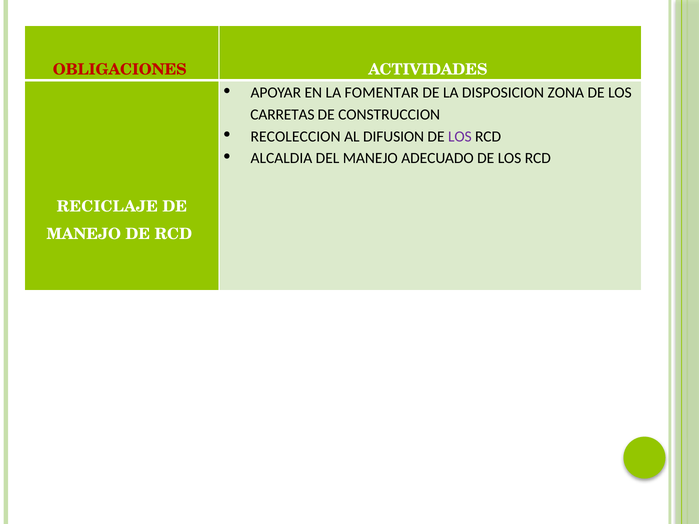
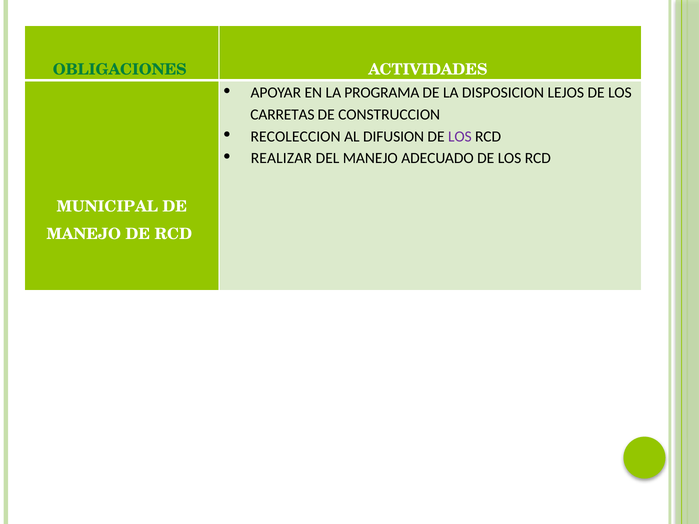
OBLIGACIONES colour: red -> green (120, 70)
FOMENTAR: FOMENTAR -> PROGRAMA (382, 93)
ZONA: ZONA -> LEJOS (566, 93)
ALCALDIA: ALCALDIA -> REALIZAR (281, 158)
RECICLAJE: RECICLAJE -> MUNICIPAL (107, 207)
